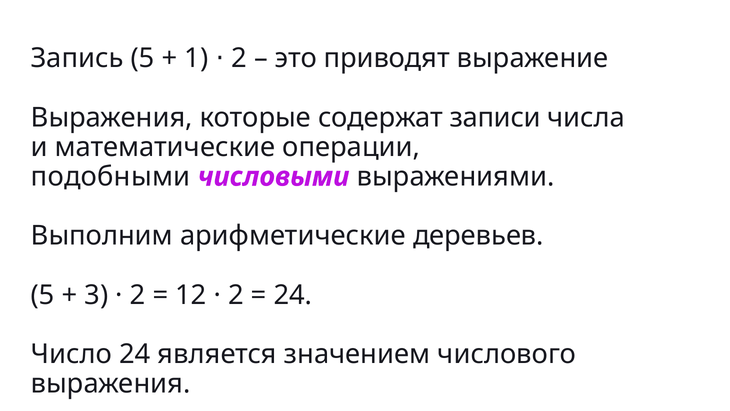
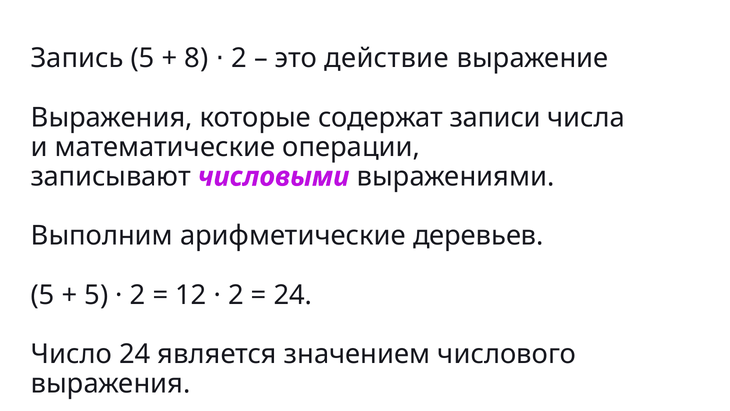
приводят: приводят -> действие (387, 58)
1: 1 -> 8 (196, 58)
подобными: подобными -> записывают (111, 177)
3: 3 -> 5 (96, 295)
